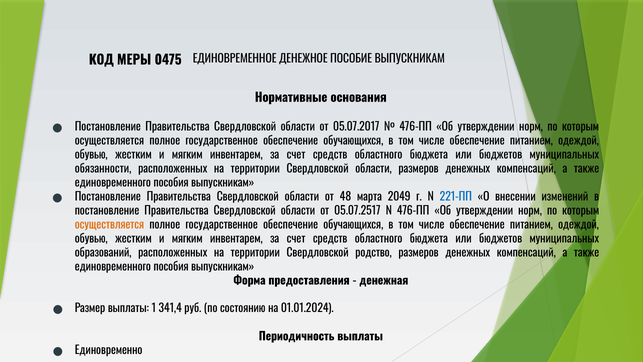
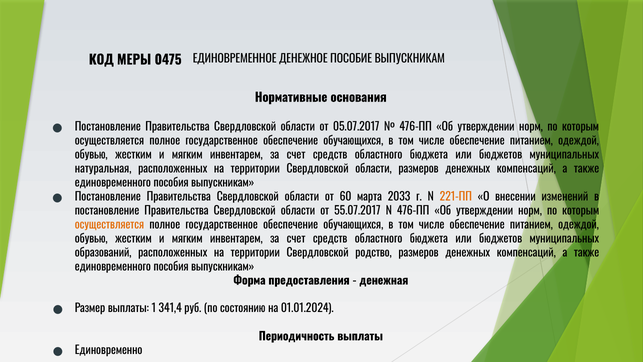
обязанности: обязанности -> натуральная (103, 169)
48: 48 -> 60 (346, 197)
2049: 2049 -> 2033 (399, 197)
221-ПП colour: blue -> orange (456, 197)
05.07.2517: 05.07.2517 -> 55.07.2017 (357, 211)
